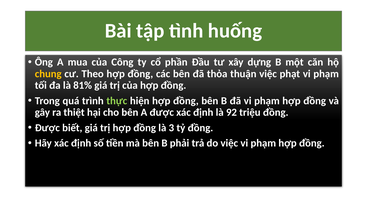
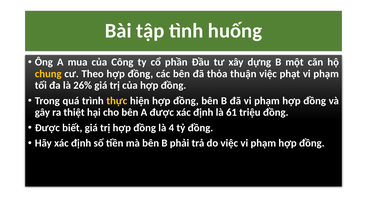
81%: 81% -> 26% (83, 85)
thực colour: light green -> yellow (117, 100)
92: 92 -> 61 (231, 112)
3: 3 -> 4 (171, 127)
